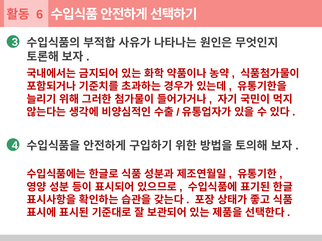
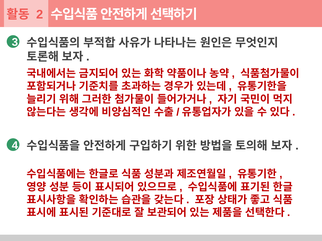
6: 6 -> 2 (40, 15)
